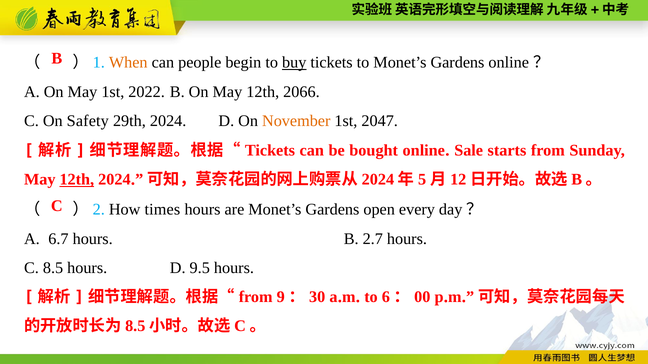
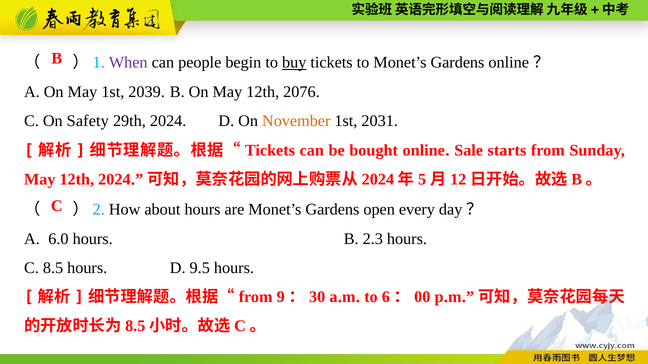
When colour: orange -> purple (128, 63)
2022: 2022 -> 2039 (147, 92)
2066: 2066 -> 2076 (301, 92)
2047: 2047 -> 2031 (380, 121)
12th underline: present -> none (77, 180)
times: times -> about (162, 210)
6.7: 6.7 -> 6.0 (58, 239)
2.7: 2.7 -> 2.3 (373, 239)
